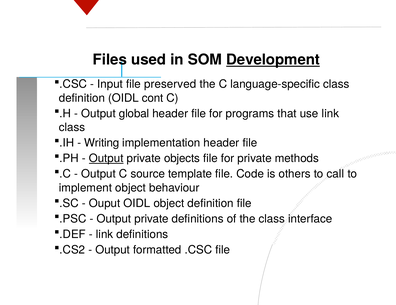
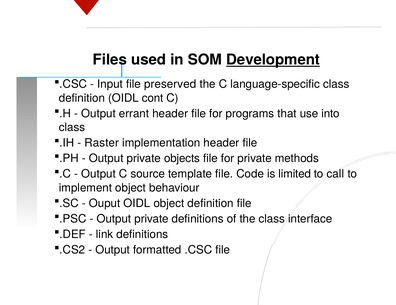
global: global -> errant (134, 114)
use link: link -> into (331, 114)
Writing: Writing -> Raster (102, 143)
Output underline: present -> none (106, 158)
others: others -> limited (295, 174)
